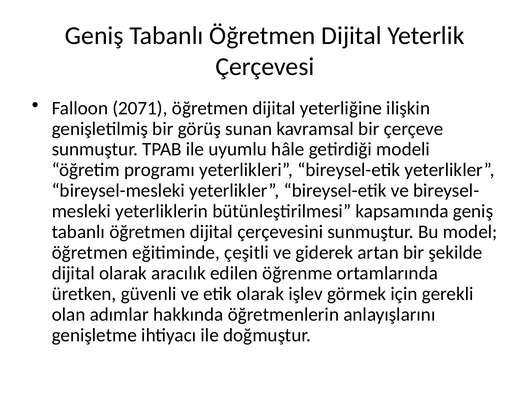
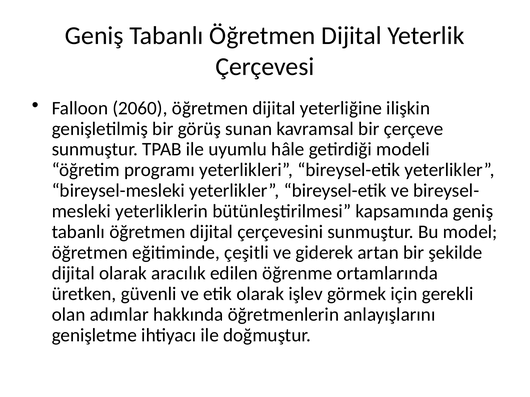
2071: 2071 -> 2060 (140, 108)
